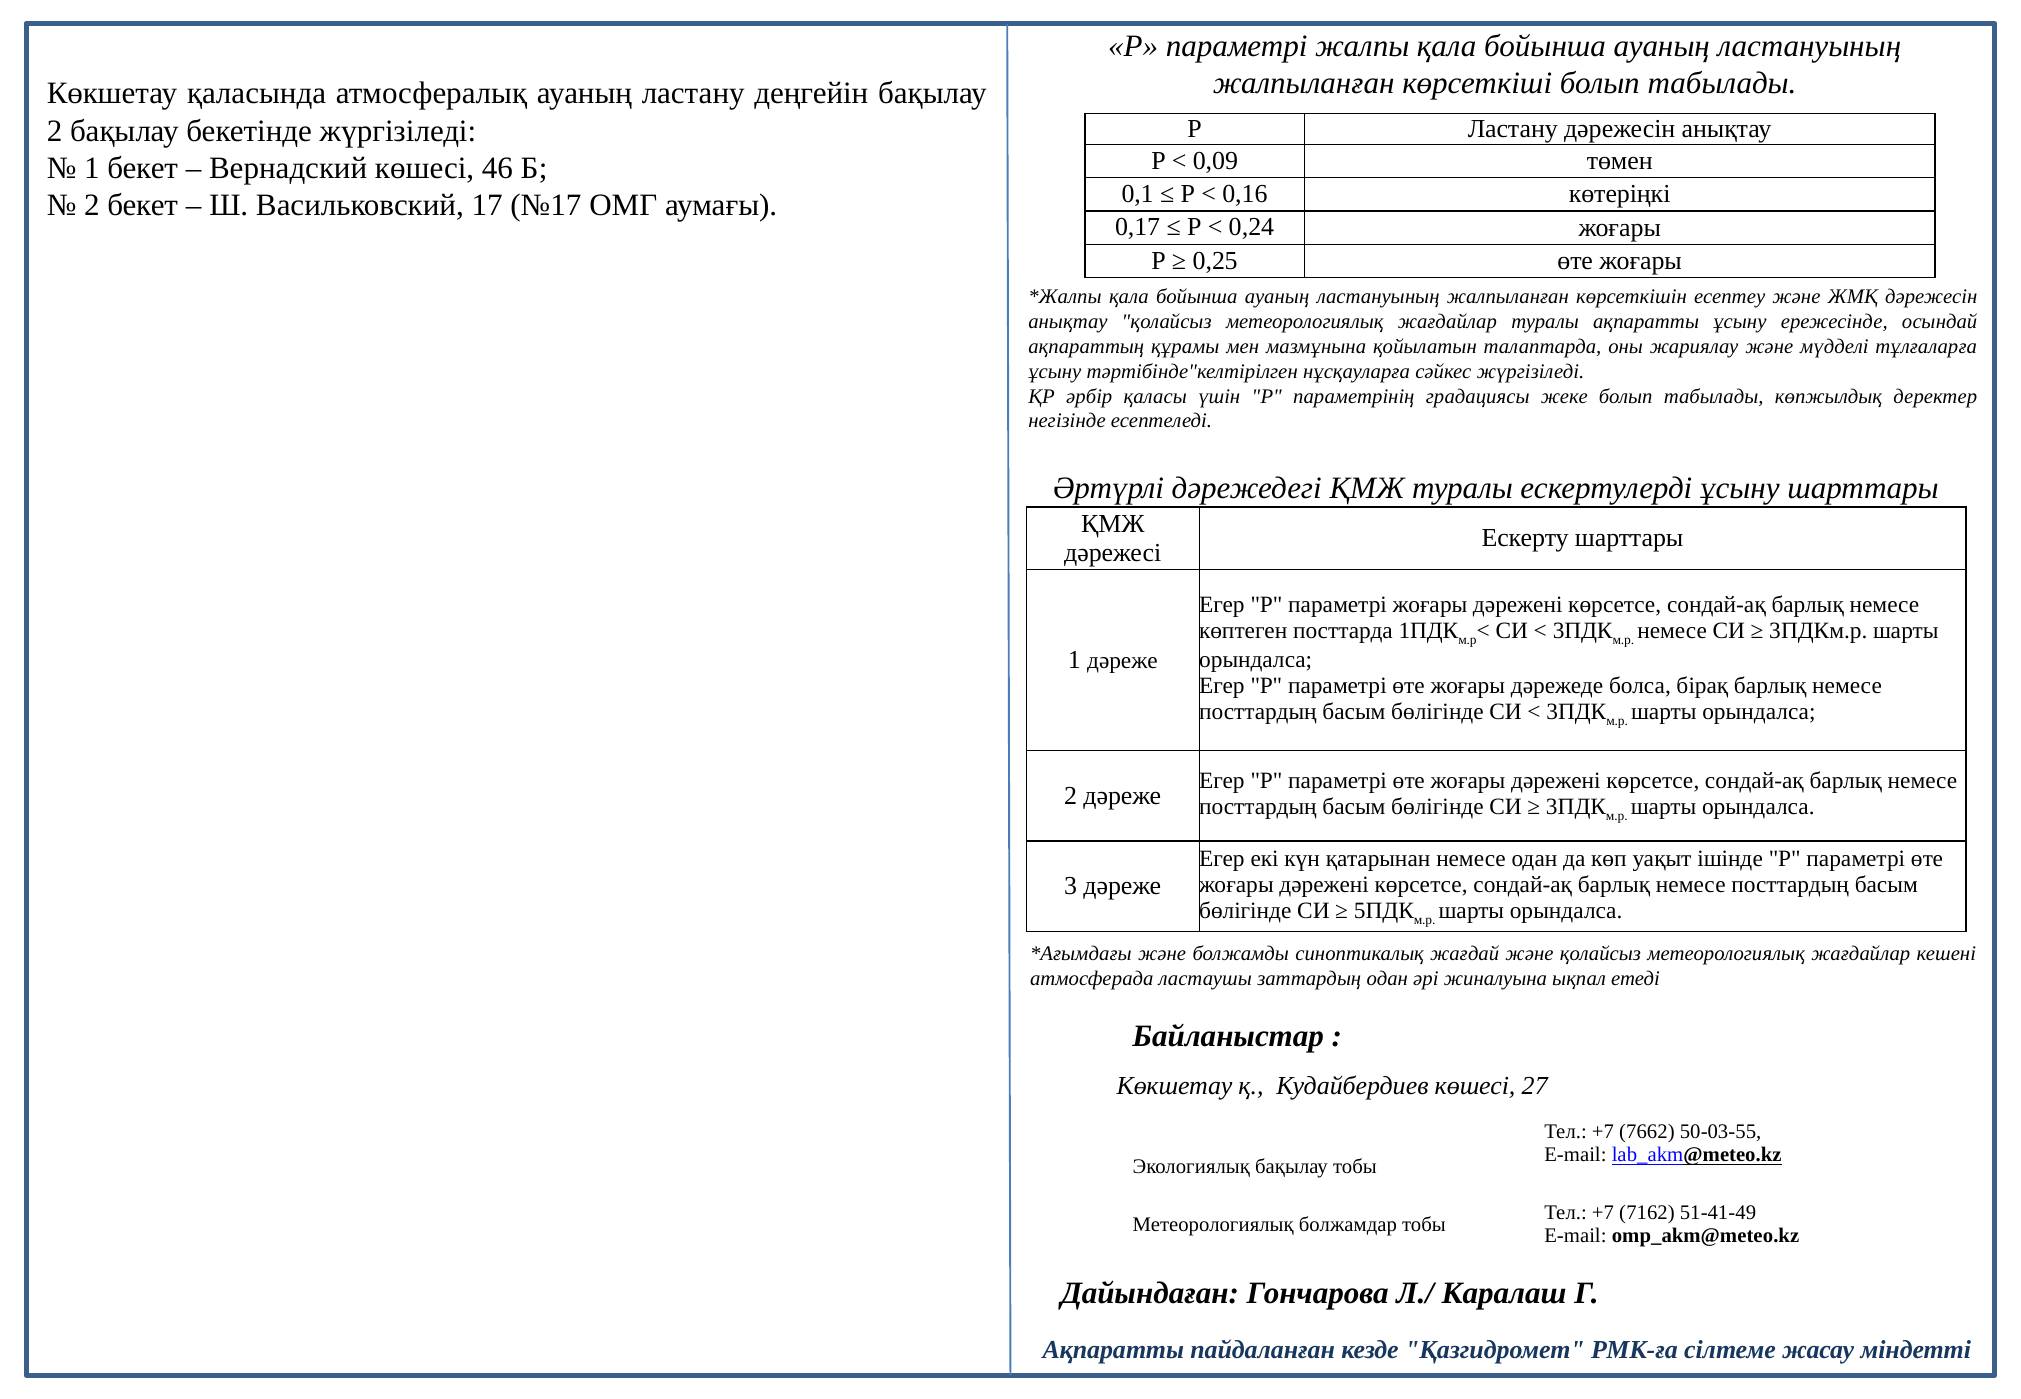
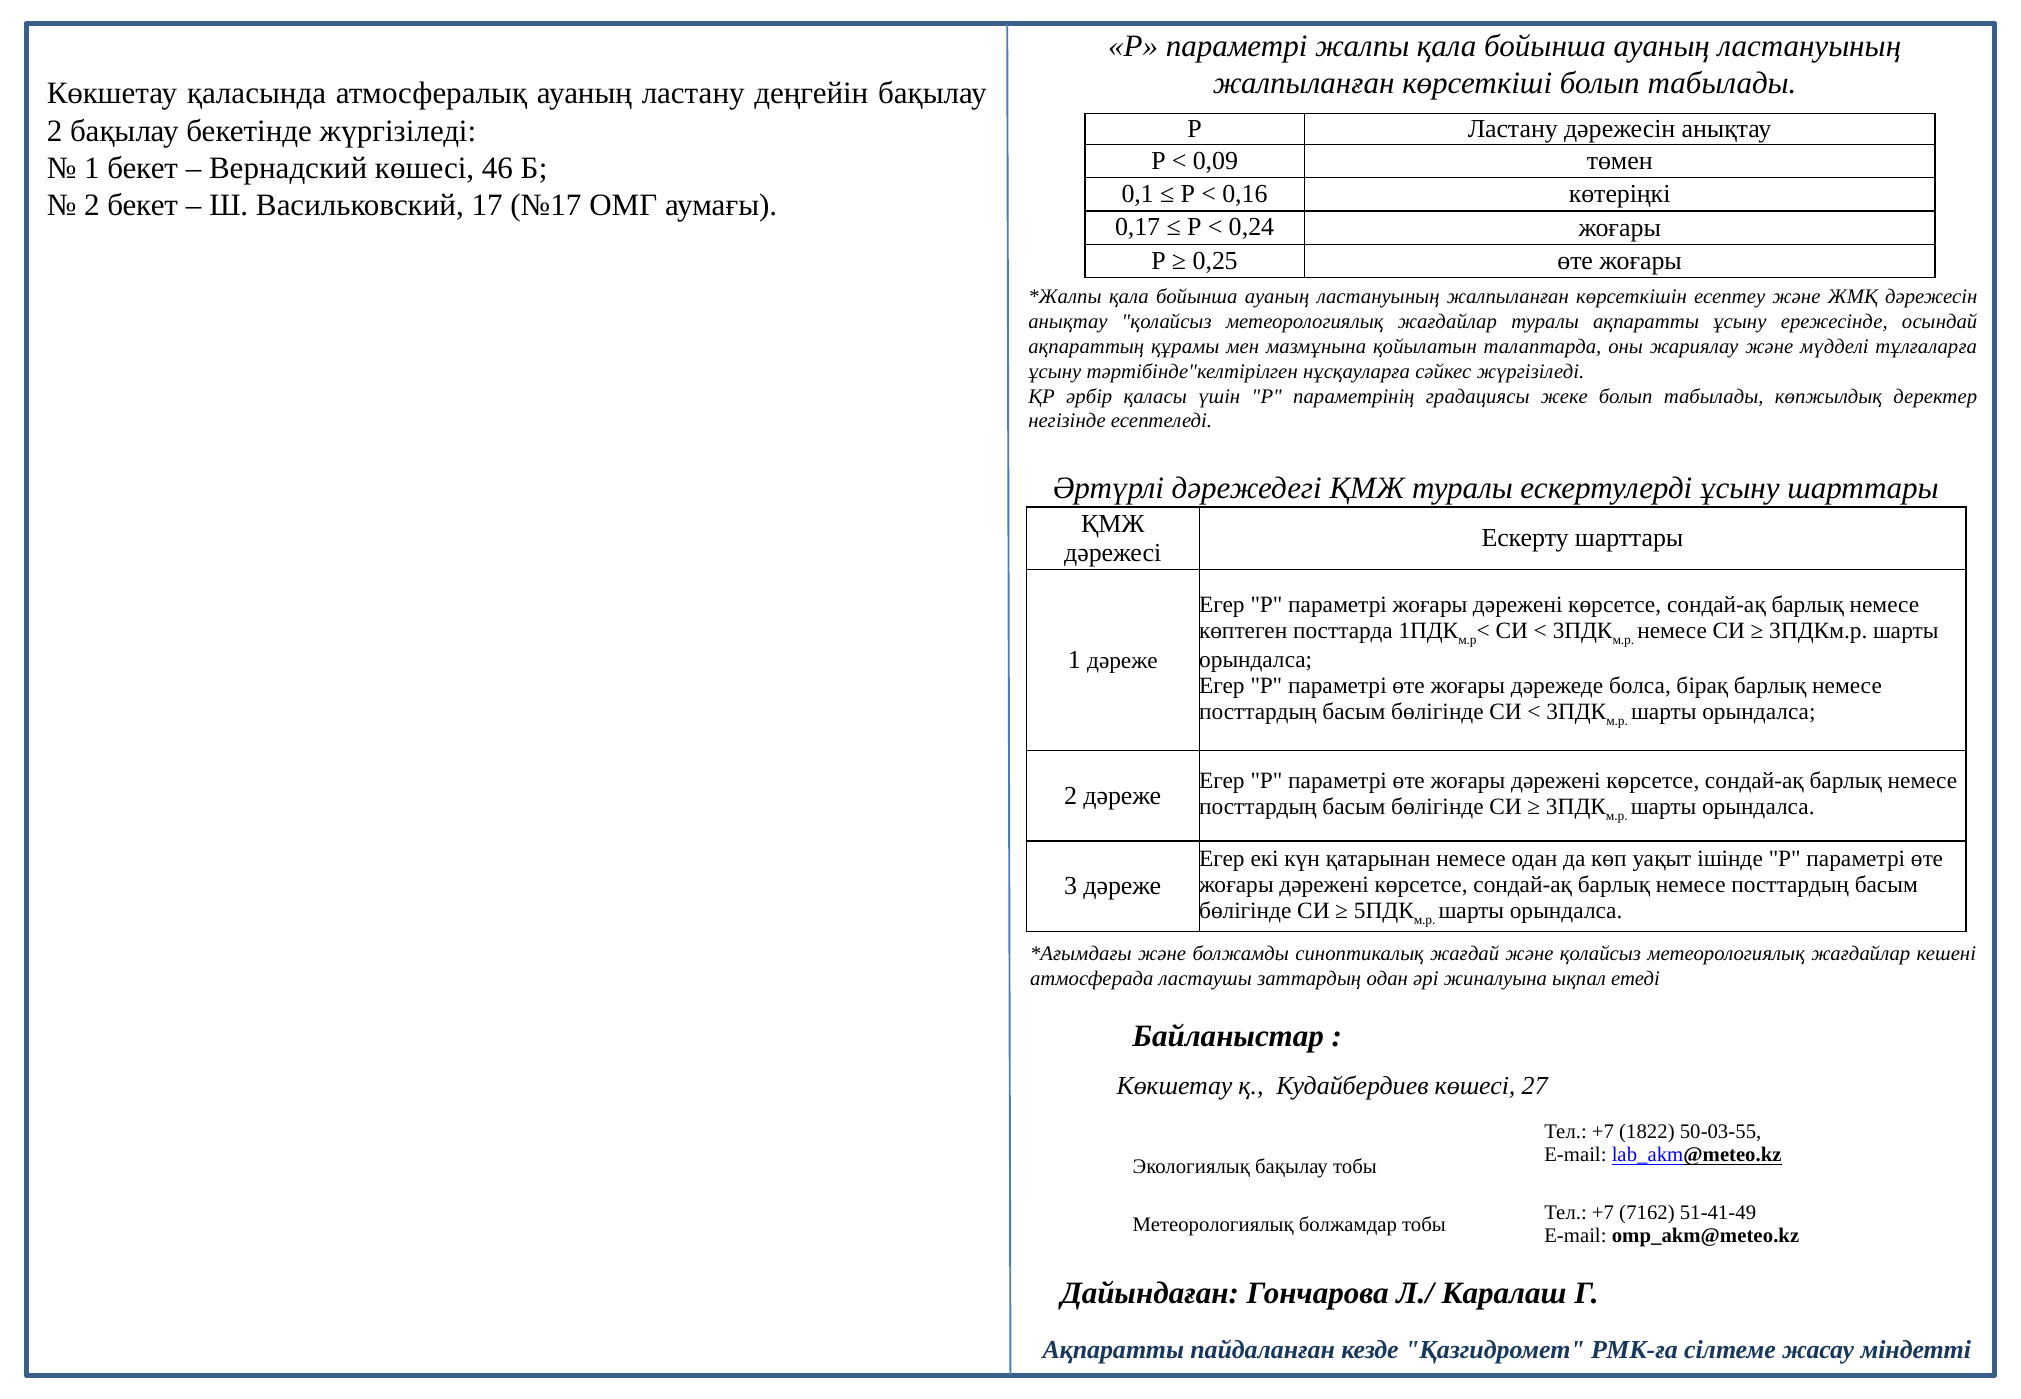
7662: 7662 -> 1822 (1647, 1132)
